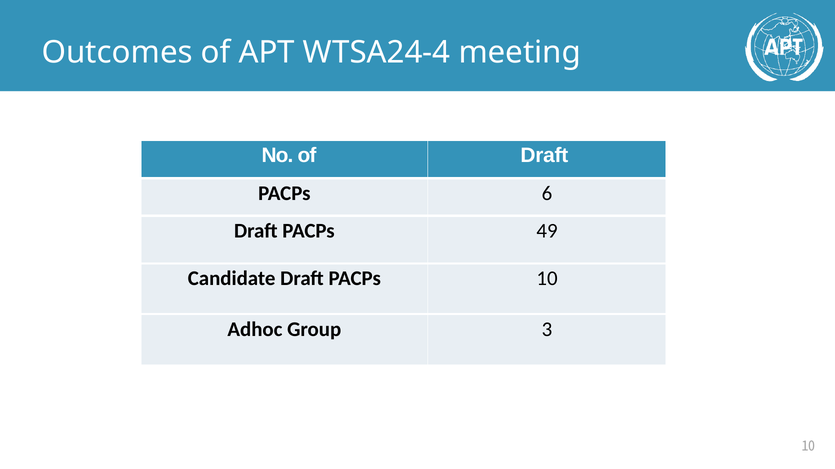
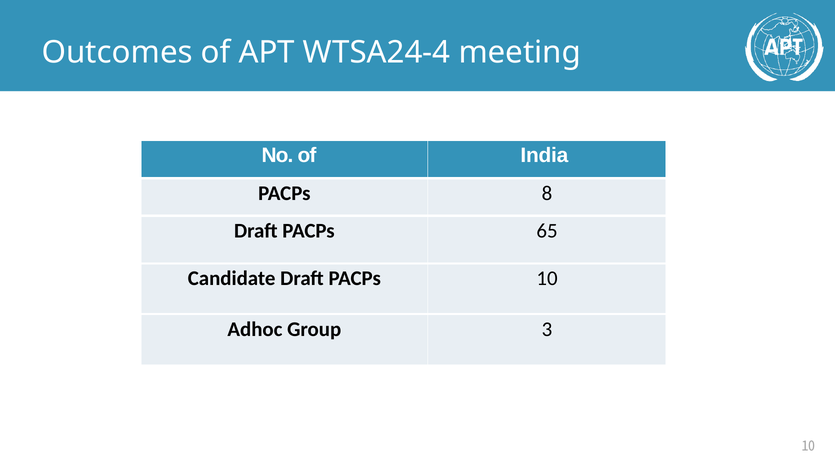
of Draft: Draft -> India (544, 156)
6: 6 -> 8 (547, 194)
49: 49 -> 65 (547, 231)
